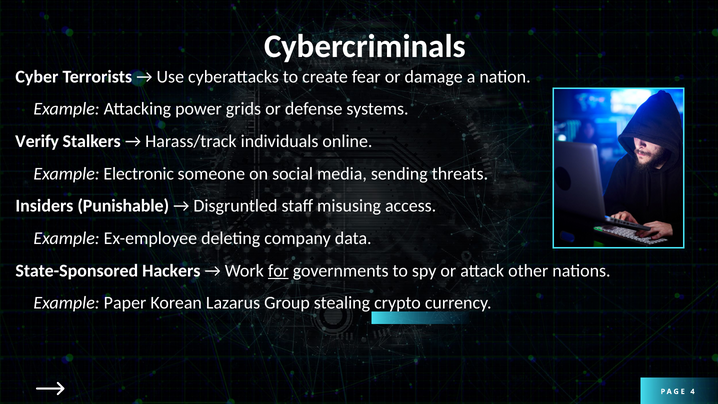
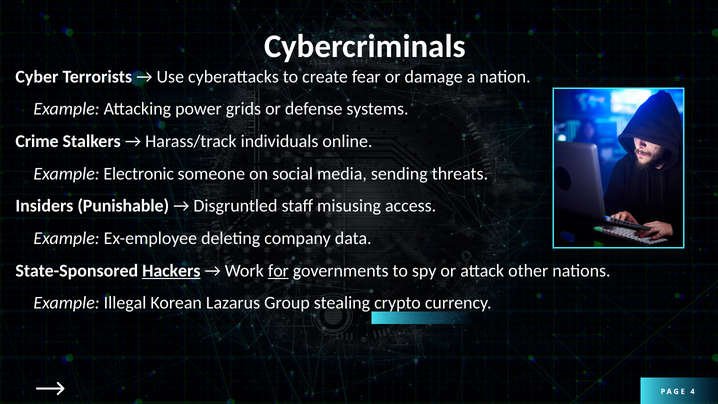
Verify: Verify -> Crime (37, 141)
Hackers underline: none -> present (171, 271)
Paper: Paper -> Illegal (125, 303)
